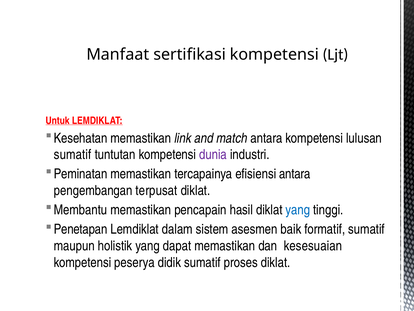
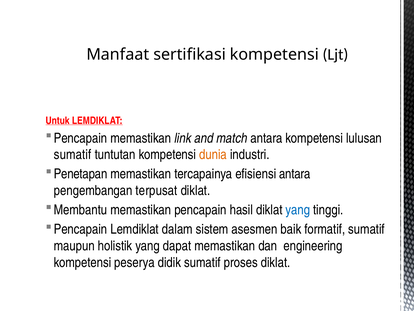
Kesehatan: Kesehatan -> Pencapain (81, 138)
dunia colour: purple -> orange (213, 154)
Peminatan: Peminatan -> Penetapan (81, 174)
Penetapan: Penetapan -> Pencapain (81, 229)
kesesuaian: kesesuaian -> engineering (313, 246)
